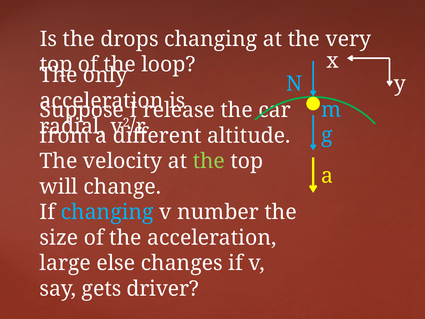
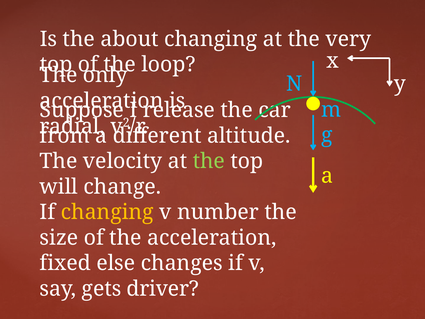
drops: drops -> about (130, 39)
changing colour: light blue -> yellow (107, 212)
large: large -> fixed (65, 263)
